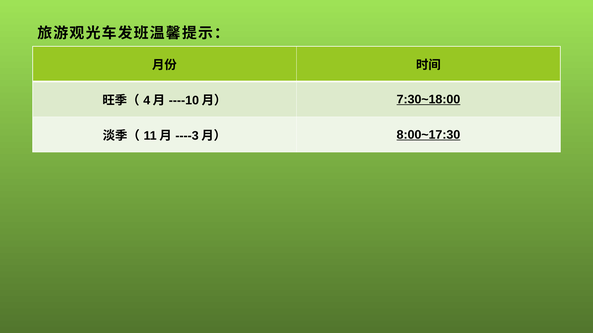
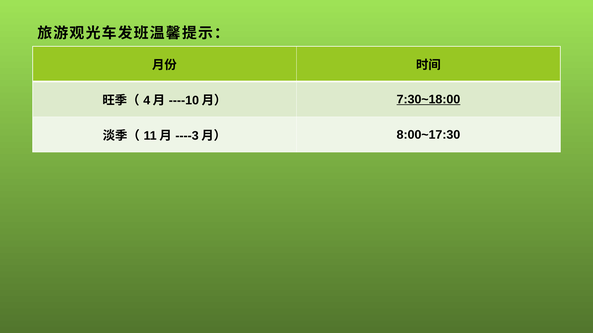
8:00~17:30 underline: present -> none (428, 135)
